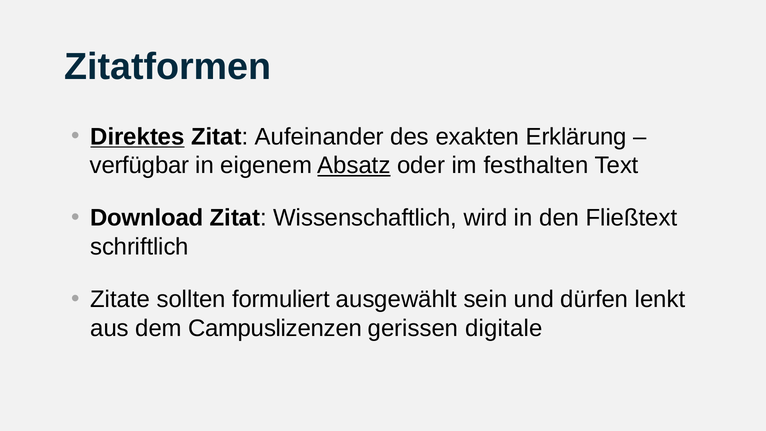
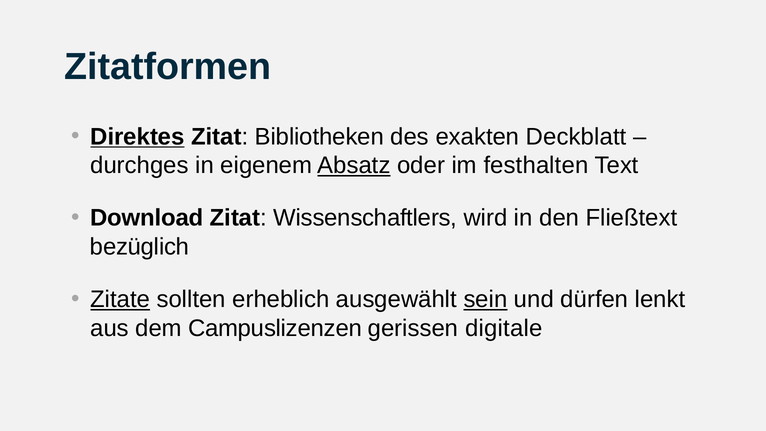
Aufeinander: Aufeinander -> Bibliotheken (319, 137)
Erklärung: Erklärung -> Deckblatt (576, 137)
verfügbar: verfügbar -> durchges (139, 165)
Wissenschaftlich: Wissenschaftlich -> Wissenschaftlers (365, 218)
schriftlich: schriftlich -> bezüglich (140, 247)
Zitate underline: none -> present (120, 299)
formuliert: formuliert -> erheblich (281, 299)
sein underline: none -> present (485, 299)
